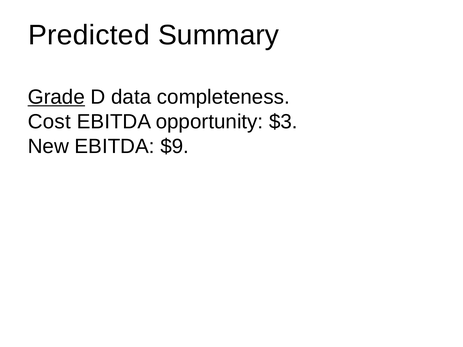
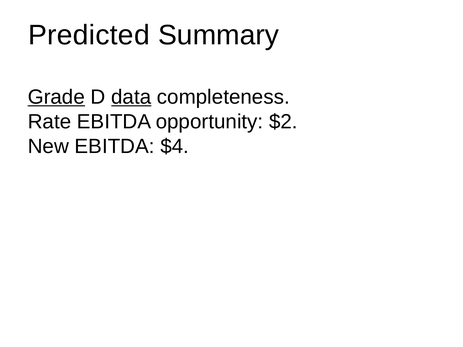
data underline: none -> present (131, 97)
Cost: Cost -> Rate (49, 122)
$3: $3 -> $2 (283, 122)
$9: $9 -> $4 (175, 146)
